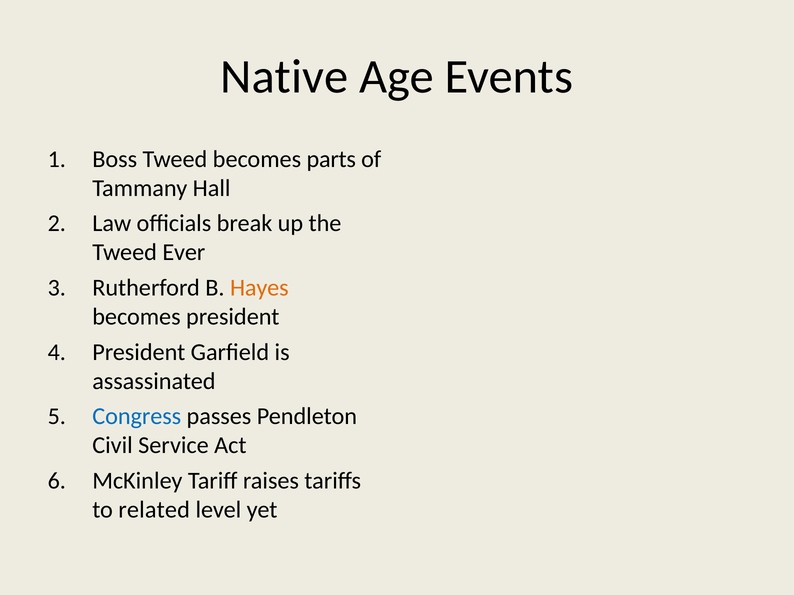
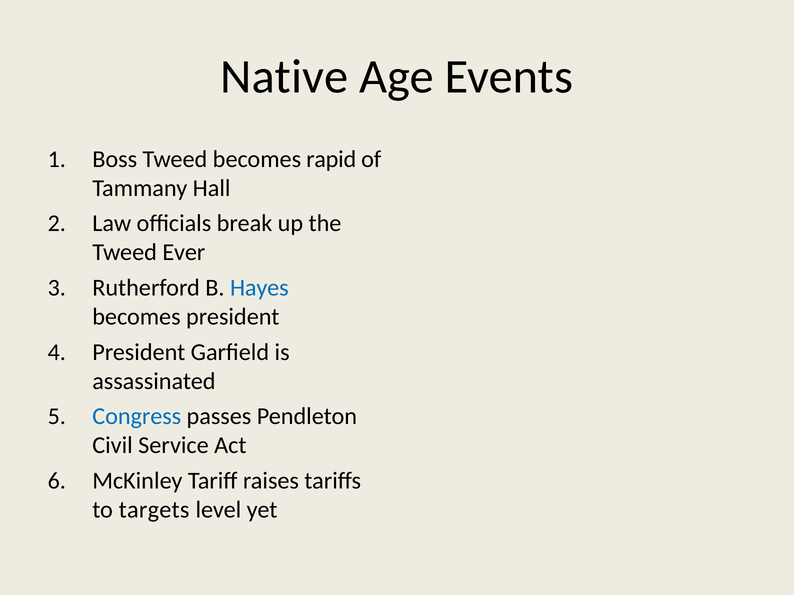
parts: parts -> rapid (331, 159)
Hayes colour: orange -> blue (259, 288)
related: related -> targets (154, 510)
